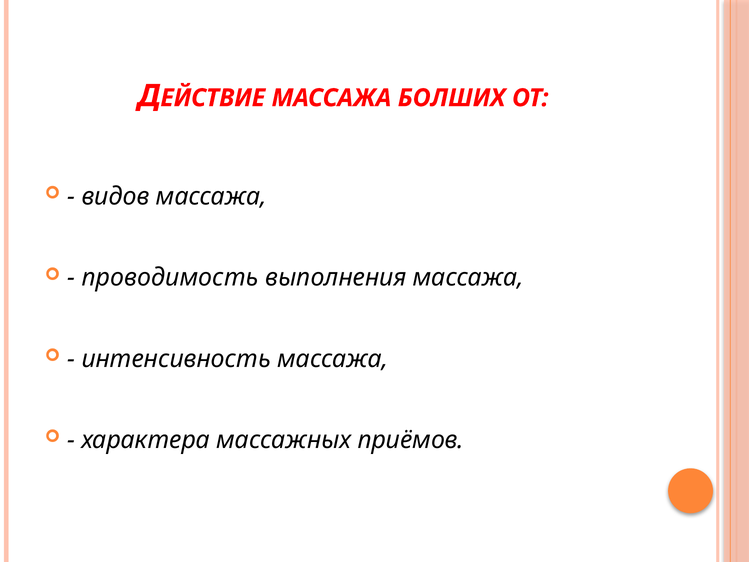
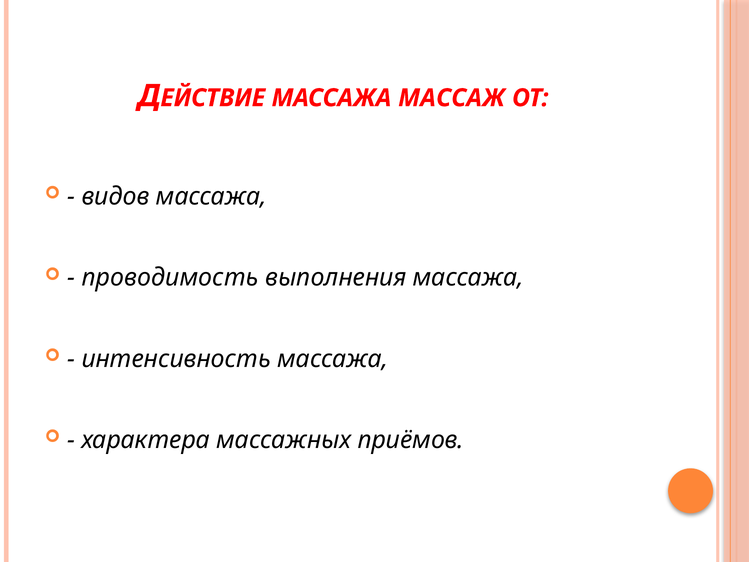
БОЛШИХ: БОЛШИХ -> МАССАЖ (452, 98)
